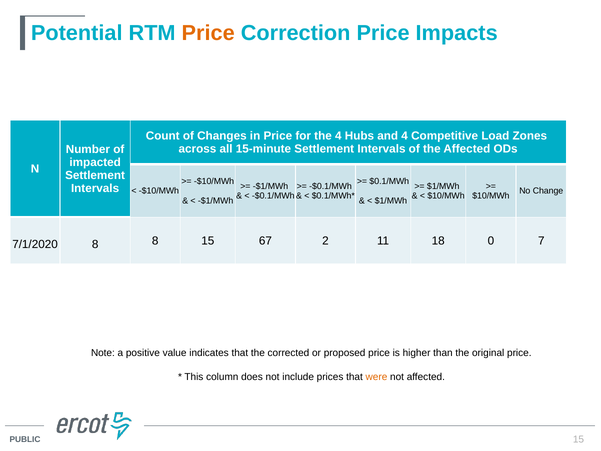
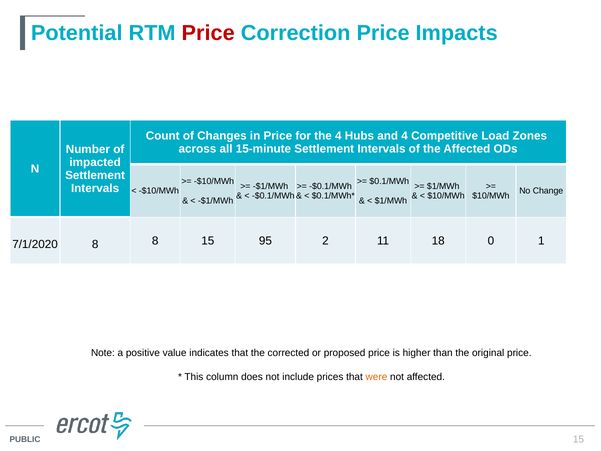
Price colour: orange -> red (208, 33)
67: 67 -> 95 (265, 241)
7: 7 -> 1 (541, 241)
